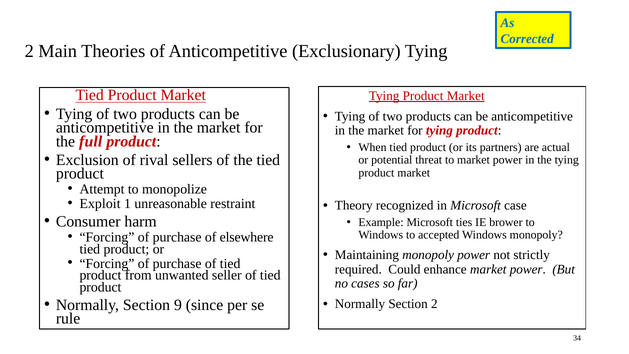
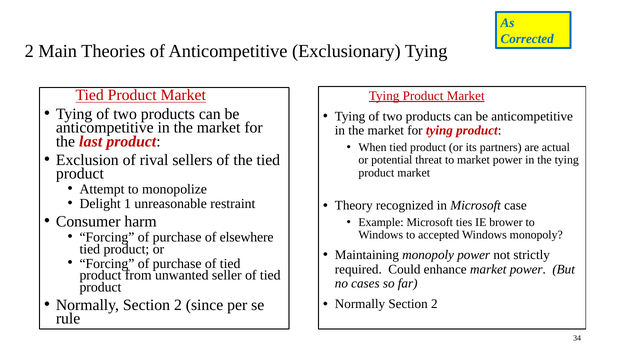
full: full -> last (91, 141)
Exploit: Exploit -> Delight (100, 204)
9: 9 -> 2 (178, 305)
